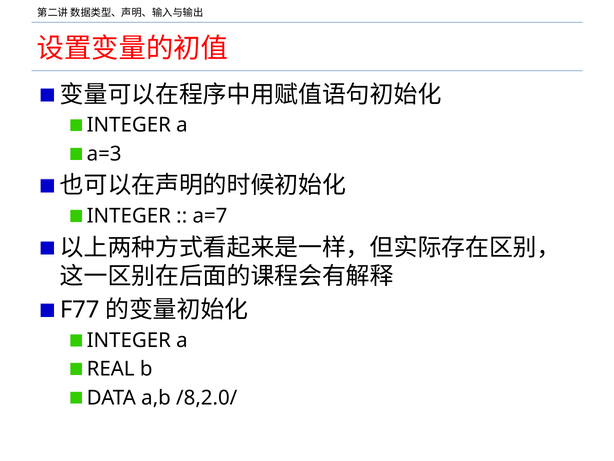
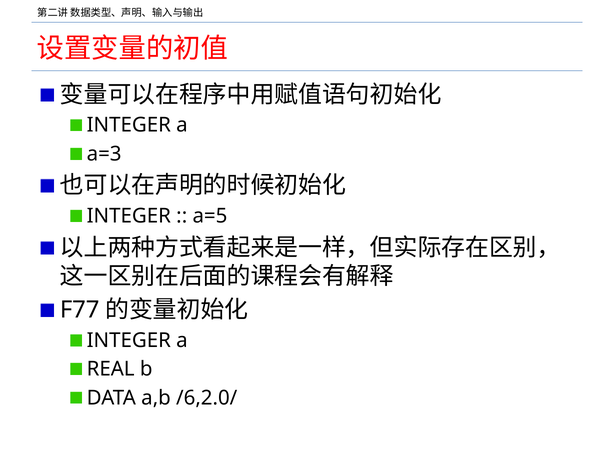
a=7: a=7 -> a=5 (210, 216)
/8,2.0/: /8,2.0/ -> /6,2.0/ (207, 397)
